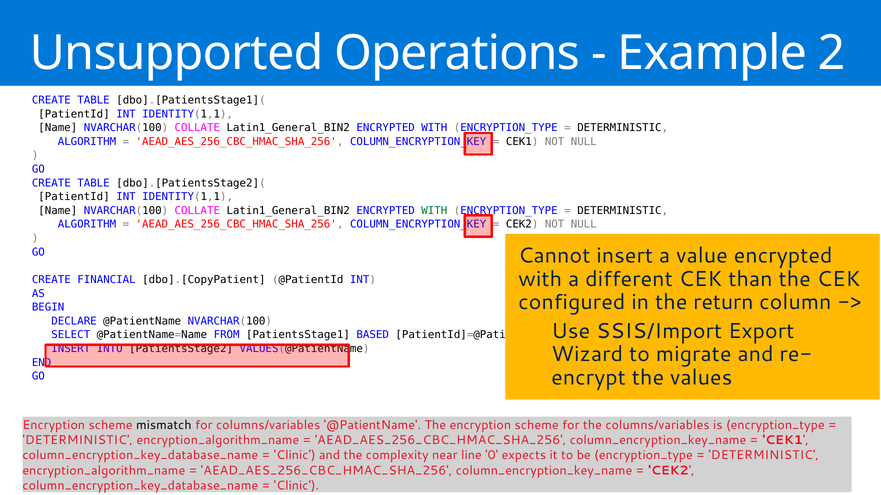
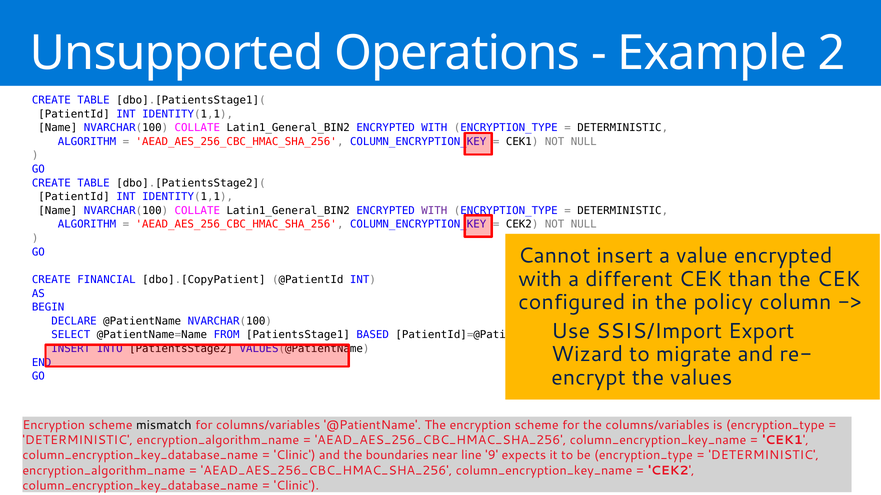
WITH colour: green -> purple (434, 211)
return: return -> policy (723, 303)
complexity: complexity -> boundaries (397, 456)
0: 0 -> 9 (492, 456)
